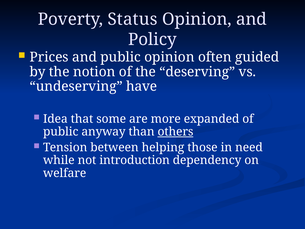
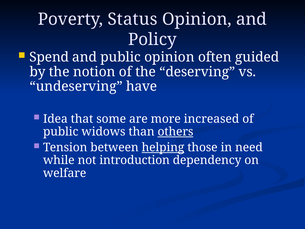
Prices: Prices -> Spend (49, 57)
expanded: expanded -> increased (211, 119)
anyway: anyway -> widows (103, 132)
helping underline: none -> present (163, 147)
